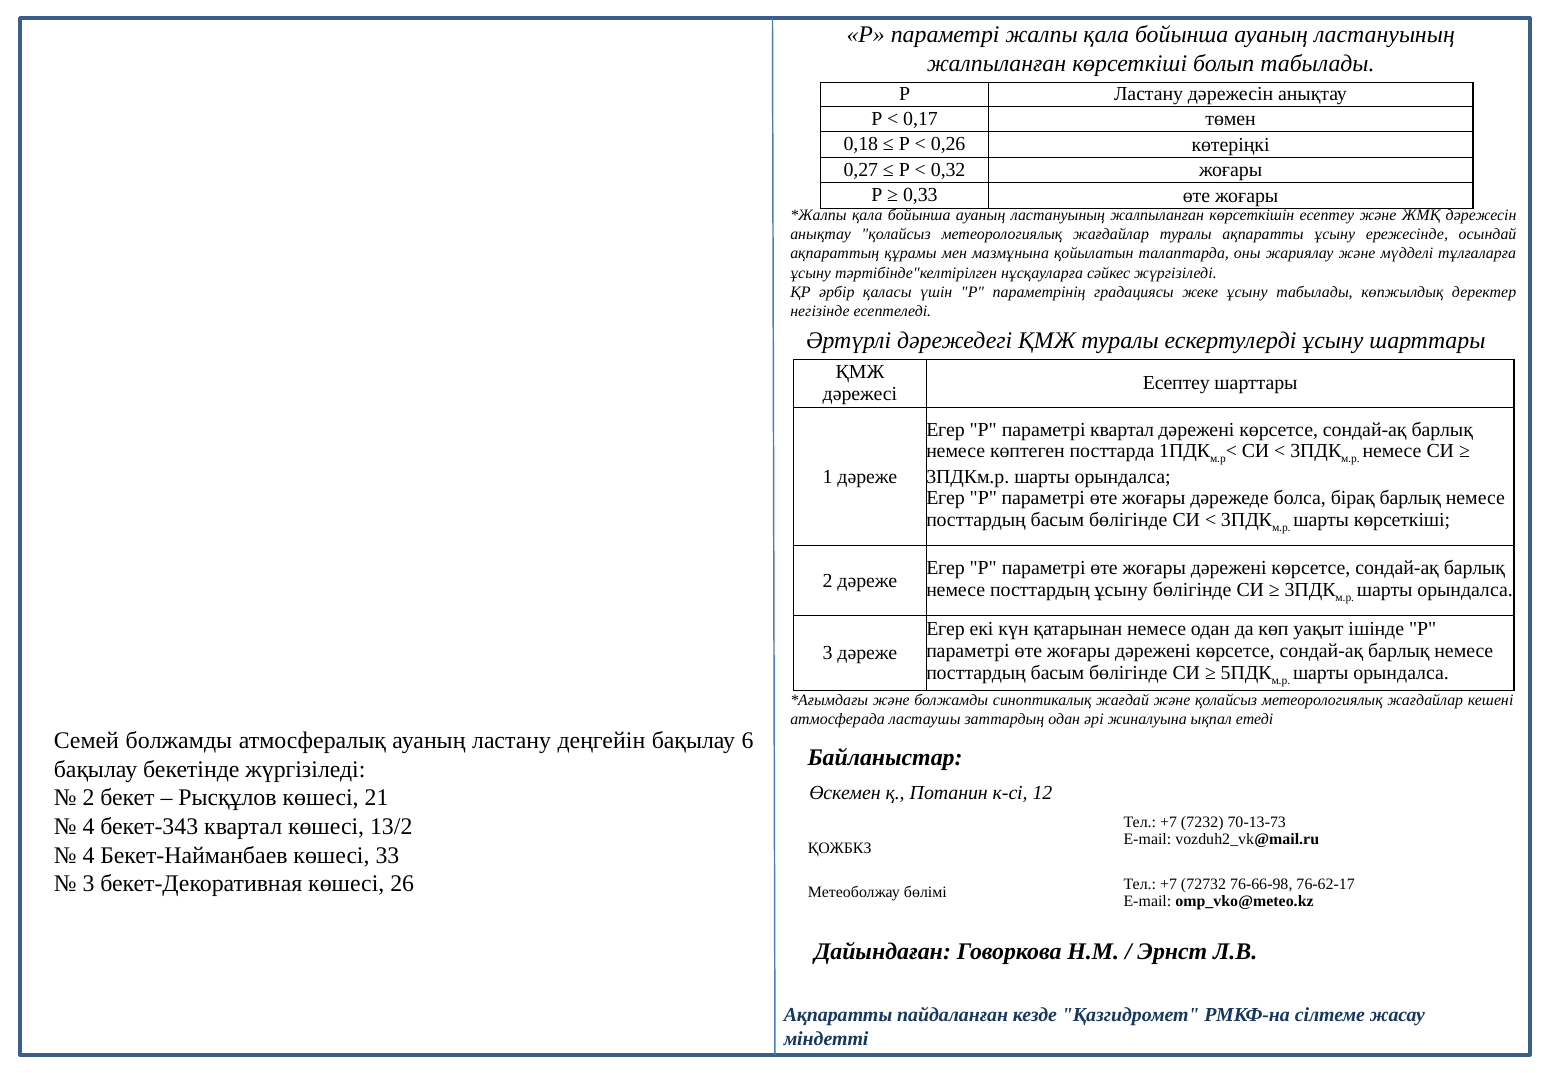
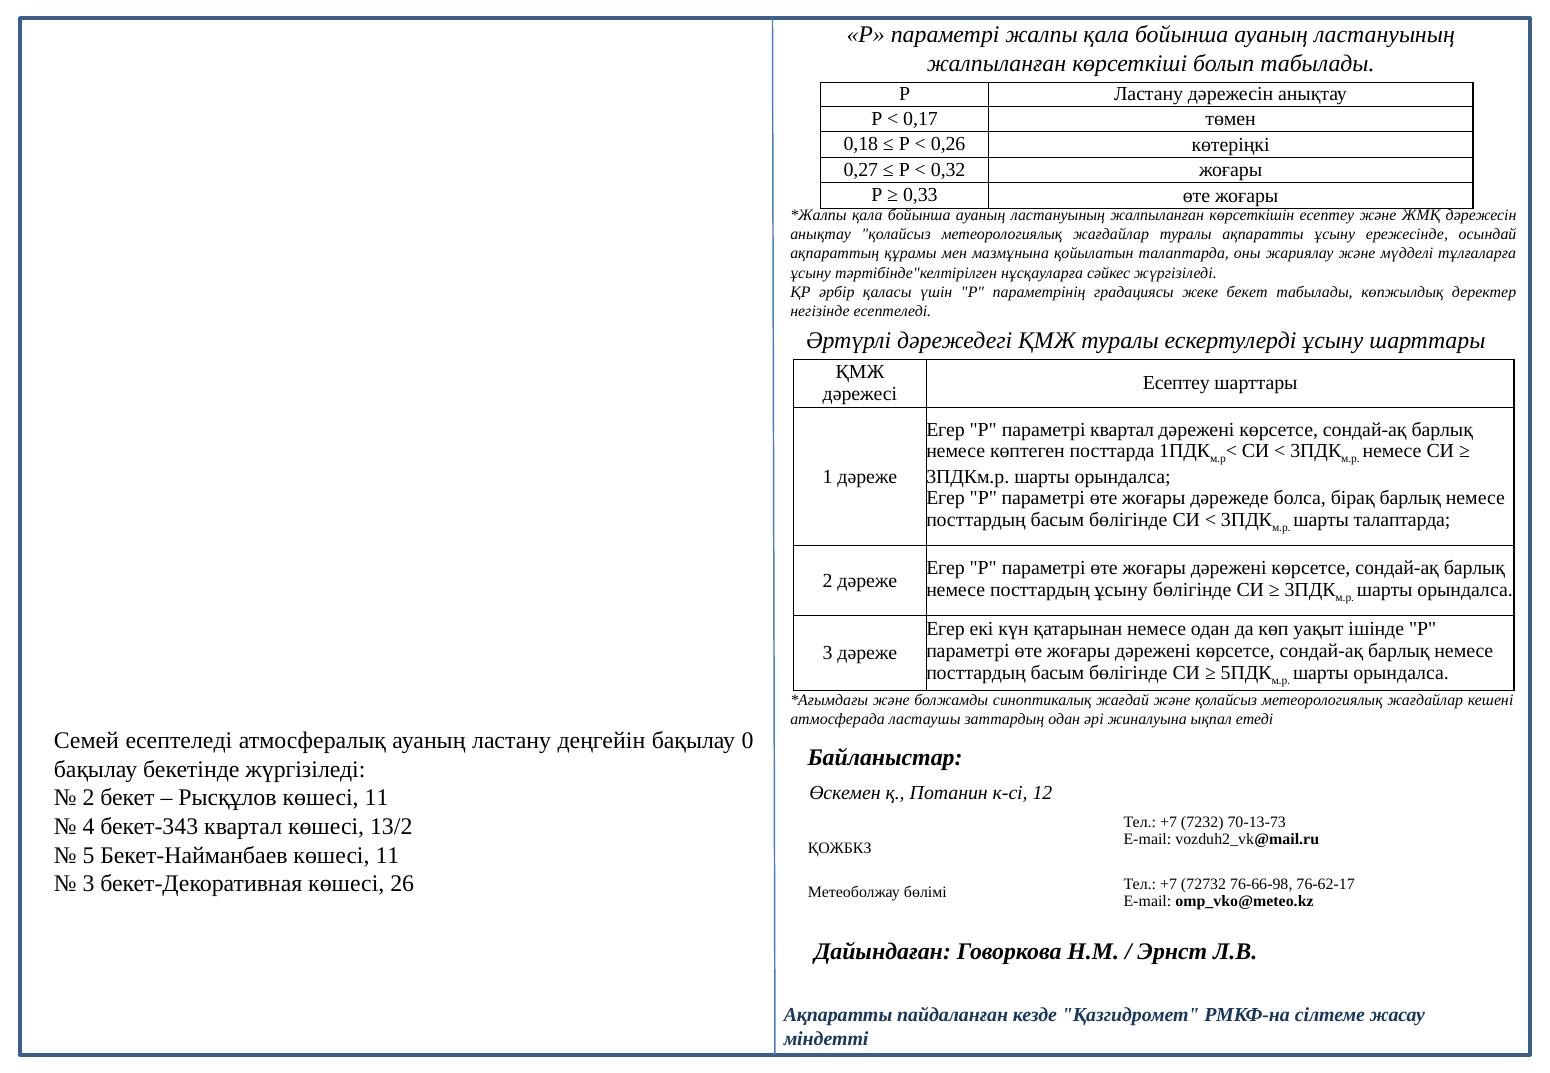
жеке ұсыну: ұсыну -> бекет (1247, 292)
шарты көрсеткіші: көрсеткіші -> талаптарда (1402, 520)
Семей болжамды: болжамды -> есептеледі (179, 741)
6: 6 -> 0 (748, 741)
Рысқұлов көшесі 21: 21 -> 11 (377, 798)
4: 4 -> 5 (88, 855)
Бекет-Найманбаев көшесі 33: 33 -> 11 (387, 855)
